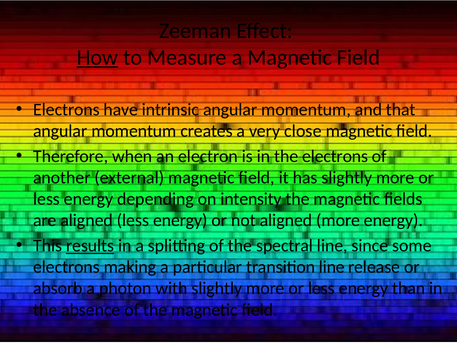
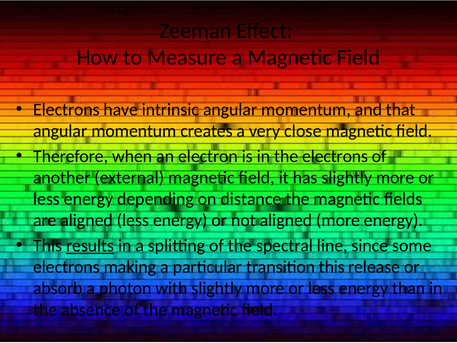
How underline: present -> none (97, 58)
intensity: intensity -> distance (251, 199)
transition line: line -> this (332, 267)
